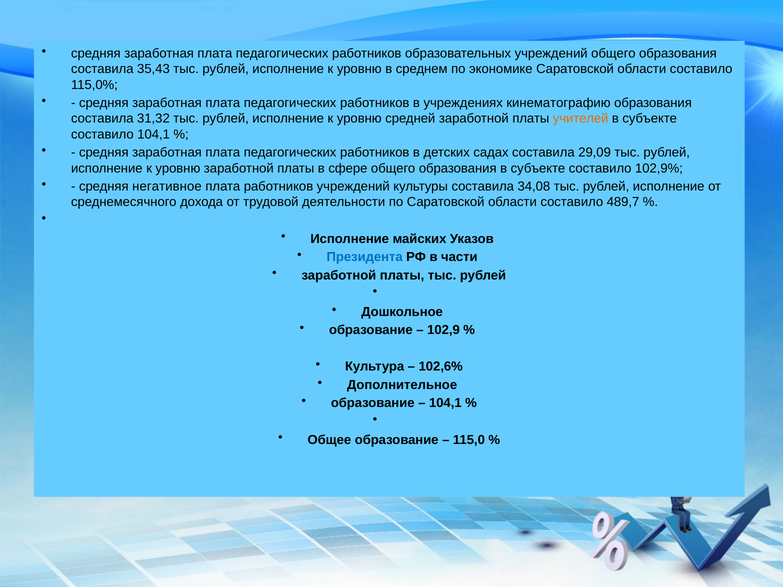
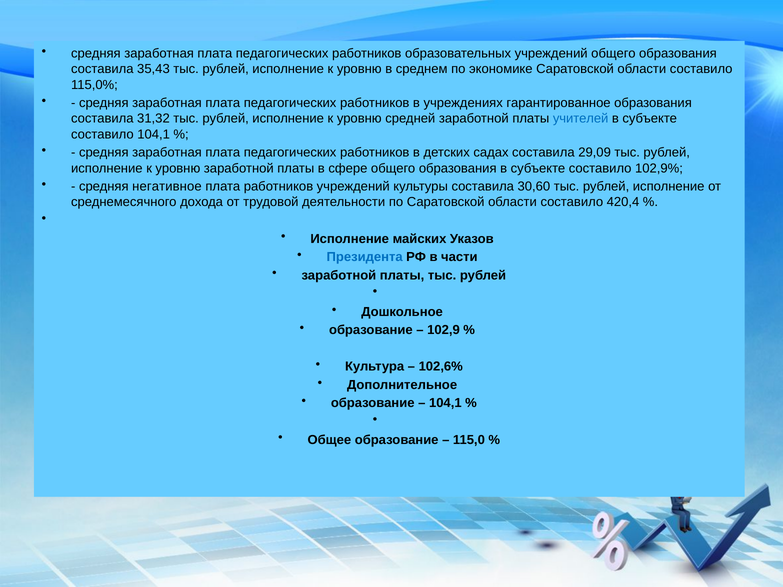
кинематографию: кинематографию -> гарантированное (559, 103)
учителей colour: orange -> blue (581, 119)
34,08: 34,08 -> 30,60 (534, 187)
489,7: 489,7 -> 420,4 (623, 202)
